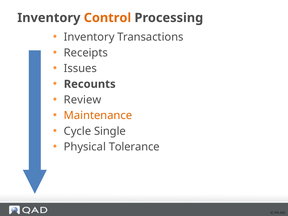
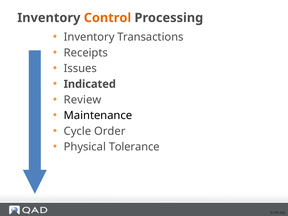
Recounts: Recounts -> Indicated (90, 84)
Maintenance colour: orange -> black (98, 115)
Single: Single -> Order (110, 131)
